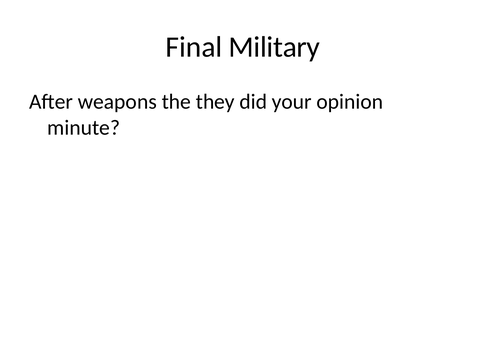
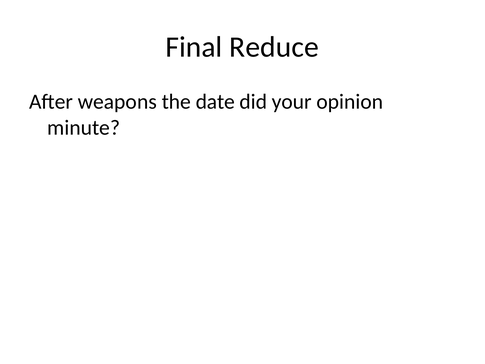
Military: Military -> Reduce (274, 47)
they: they -> date (215, 102)
